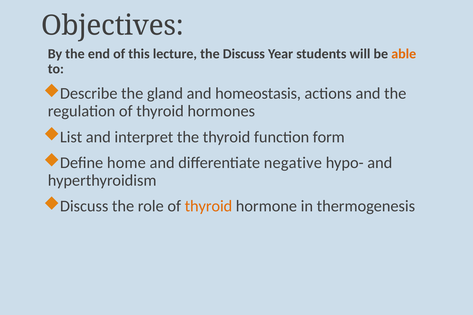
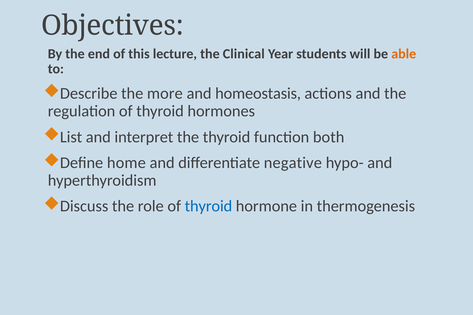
the Discuss: Discuss -> Clinical (244, 54)
gland: gland -> more (165, 94)
form: form -> both (329, 137)
thyroid colour: orange -> blue (208, 206)
